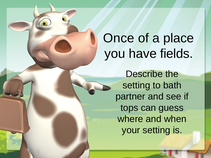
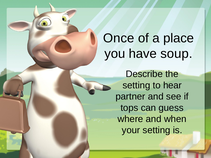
fields: fields -> soup (176, 54)
bath: bath -> hear (172, 85)
